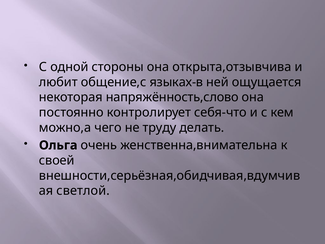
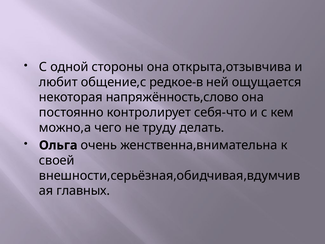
языках-в: языках-в -> редкое-в (176, 82)
светлой: светлой -> главных (83, 191)
